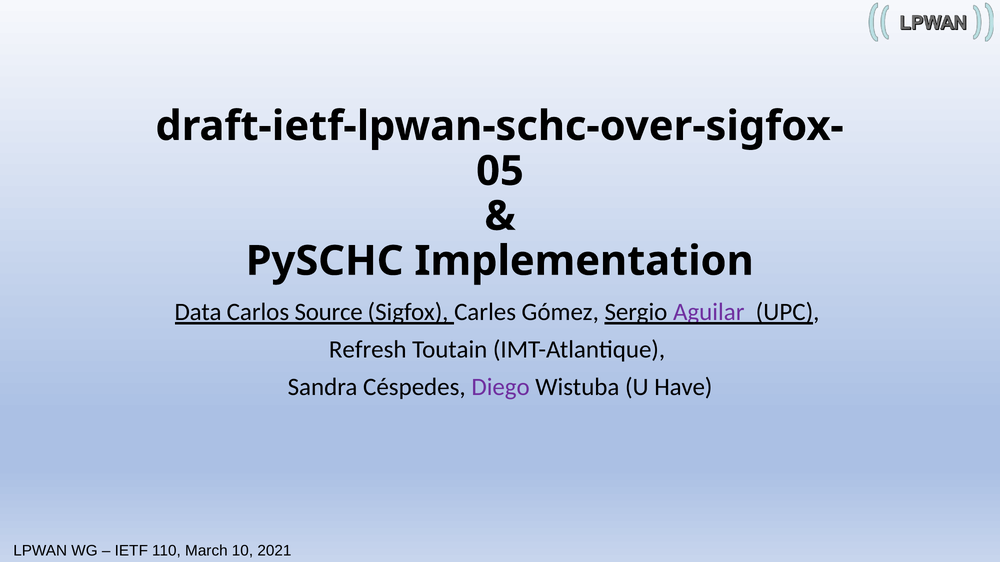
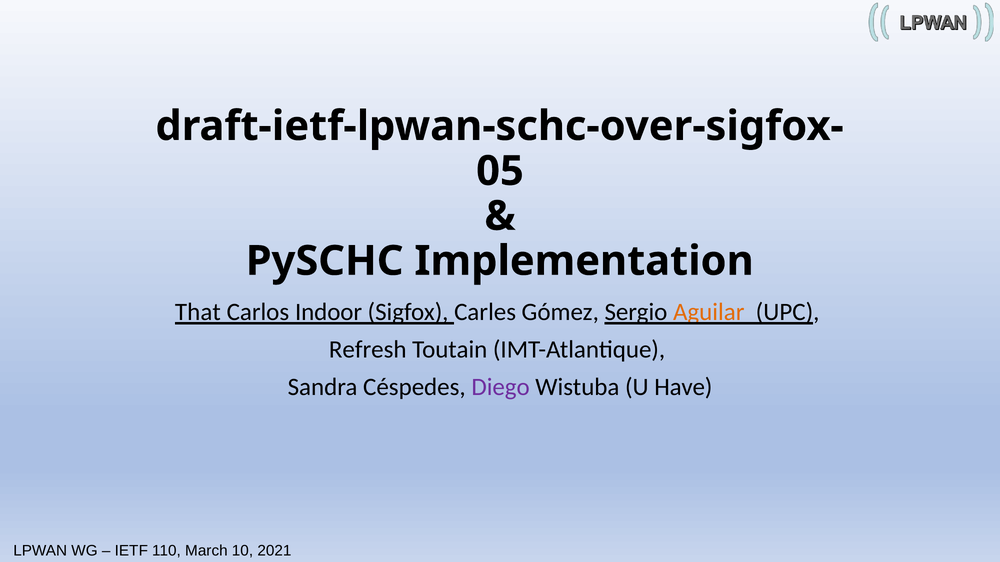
Data: Data -> That (198, 313)
Source: Source -> Indoor (329, 313)
Aguilar colour: purple -> orange (709, 313)
